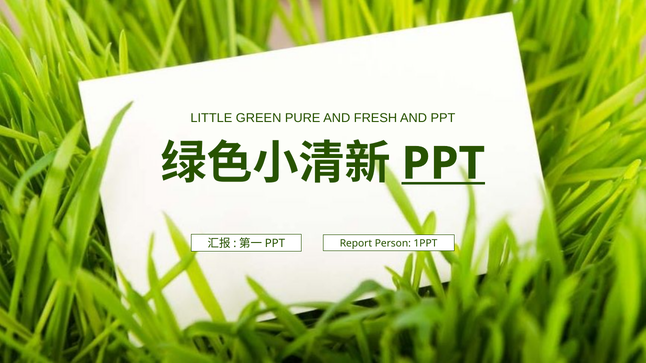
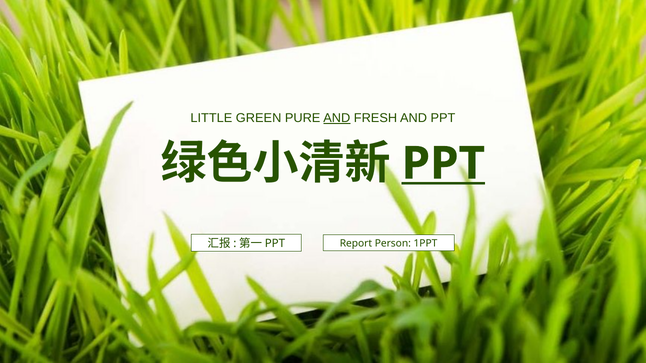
AND underline: none -> present (337, 118)
